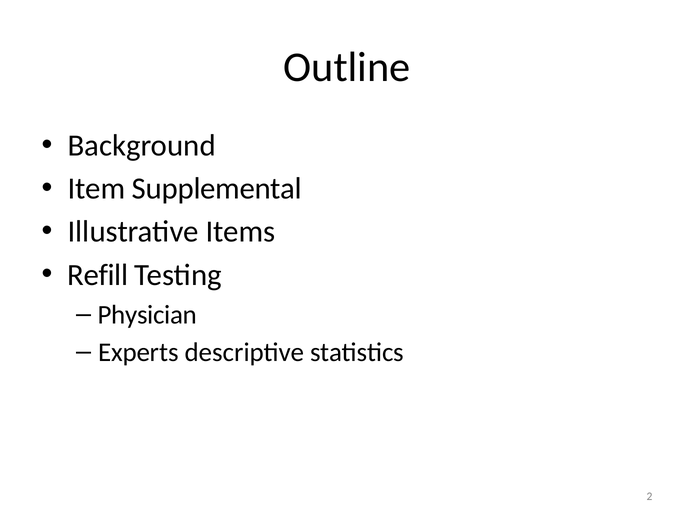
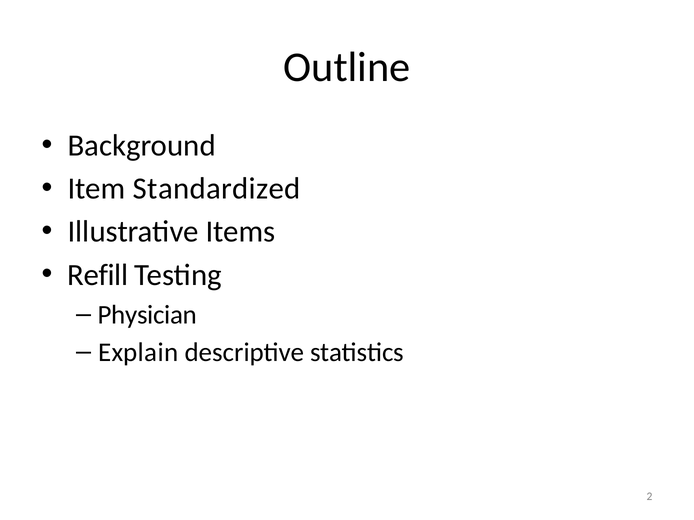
Supplemental: Supplemental -> Standardized (217, 189)
Experts: Experts -> Explain (138, 353)
